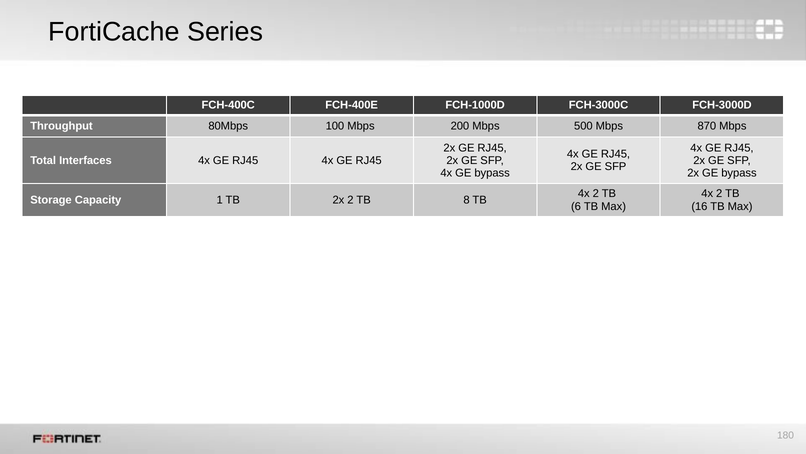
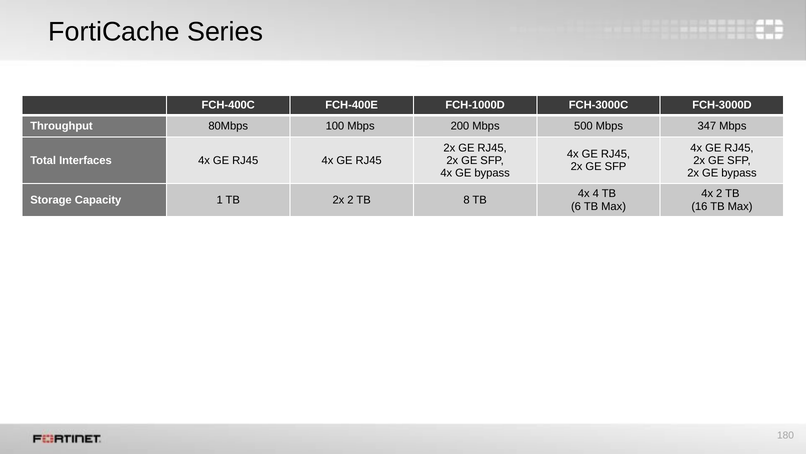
870: 870 -> 347 (707, 126)
2: 2 -> 4 (596, 194)
